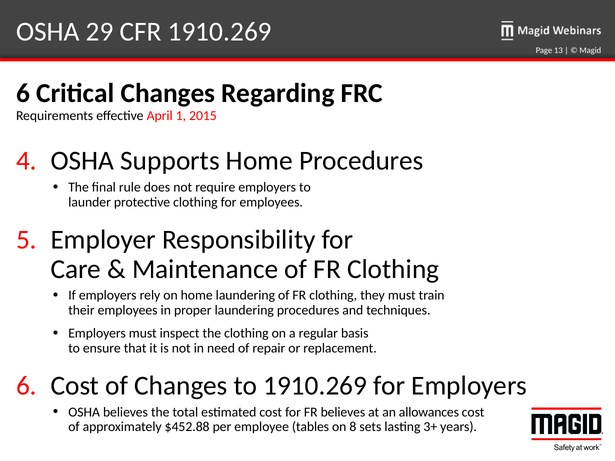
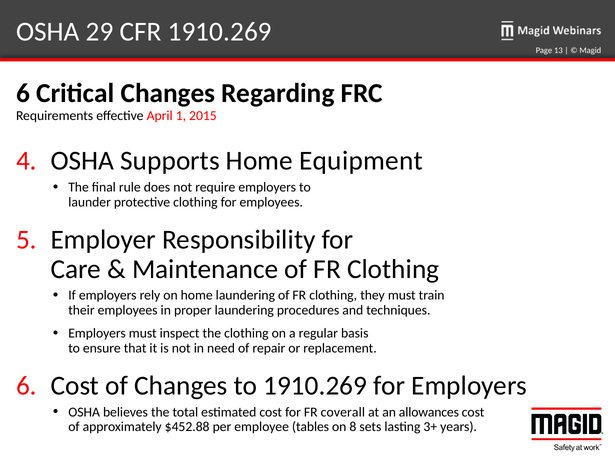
Home Procedures: Procedures -> Equipment (361, 161)
FR believes: believes -> coverall (343, 412)
